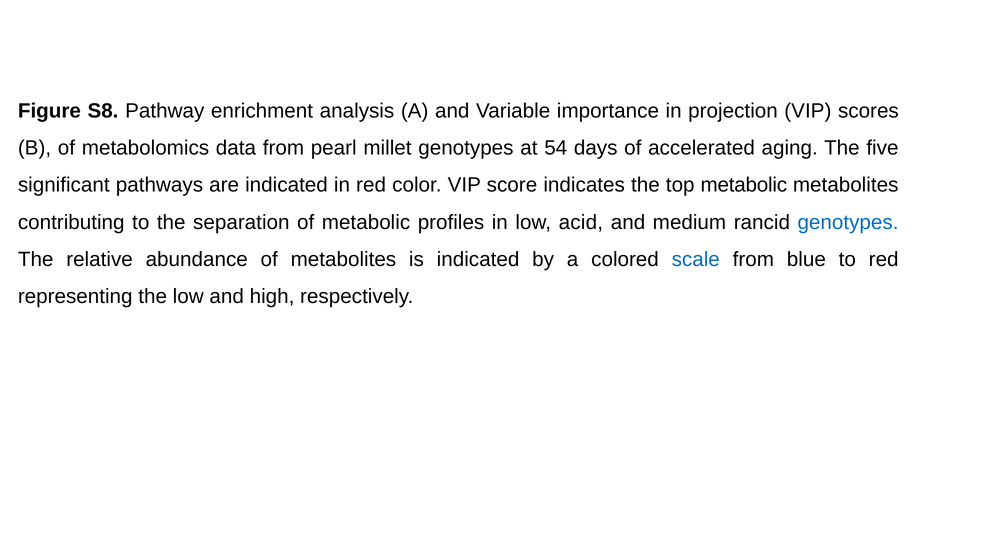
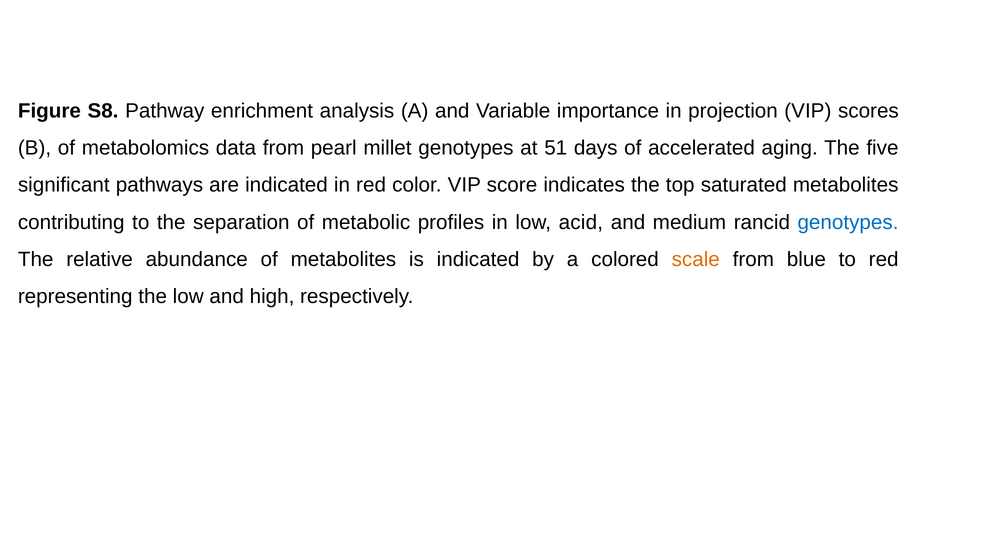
54: 54 -> 51 (556, 148)
top metabolic: metabolic -> saturated (744, 185)
scale colour: blue -> orange (696, 259)
